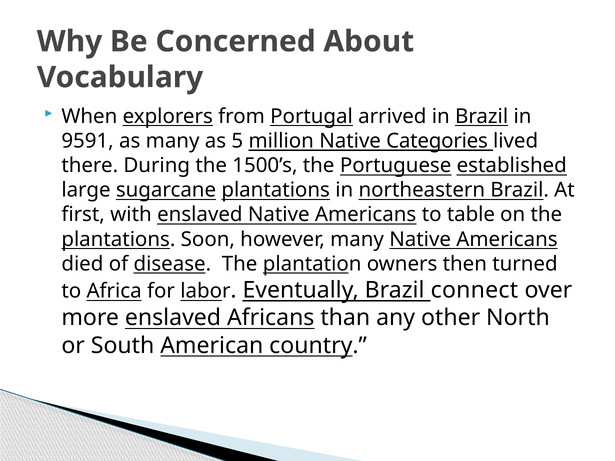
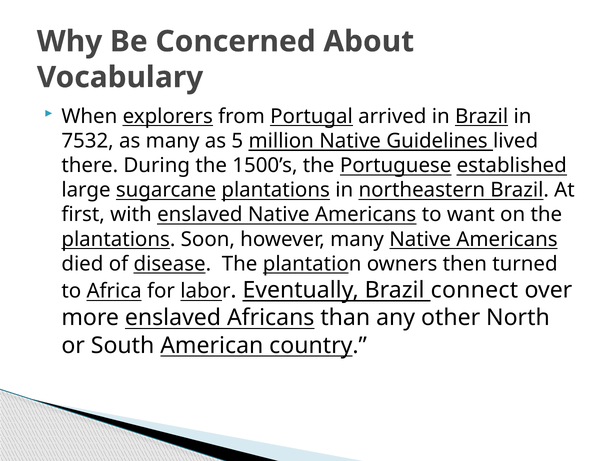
9591: 9591 -> 7532 (88, 141)
Categories: Categories -> Guidelines (437, 141)
table: table -> want (471, 215)
